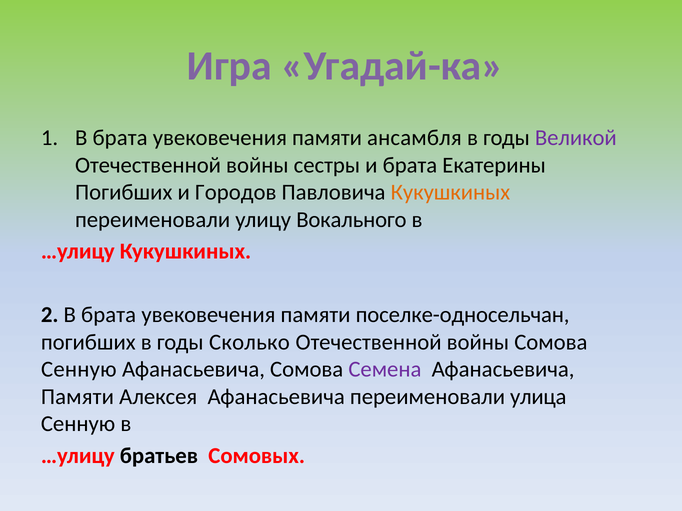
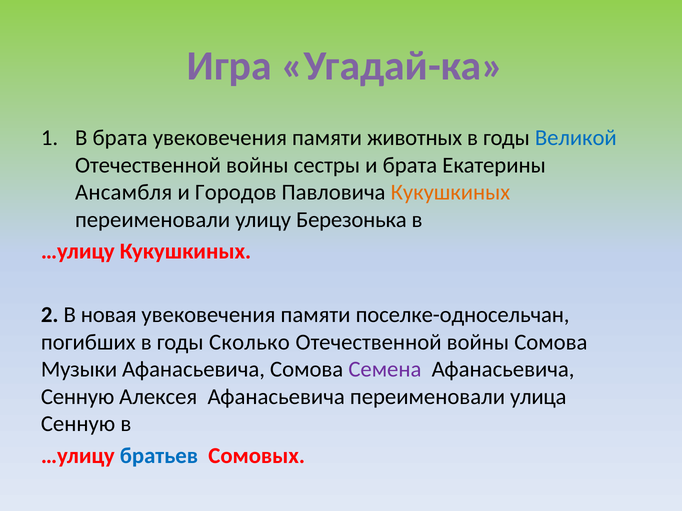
ансамбля: ансамбля -> животных (415, 138)
Великой colour: purple -> blue (576, 138)
Погибших: Погибших -> Ансамбля (124, 193)
Вокального: Вокального -> Березонька (351, 220)
2 В брата: брата -> новая (109, 315)
Сенную: Сенную -> Музыки (79, 370)
Памяти: Памяти -> Сенную (78, 397)
братьев colour: black -> blue (159, 456)
